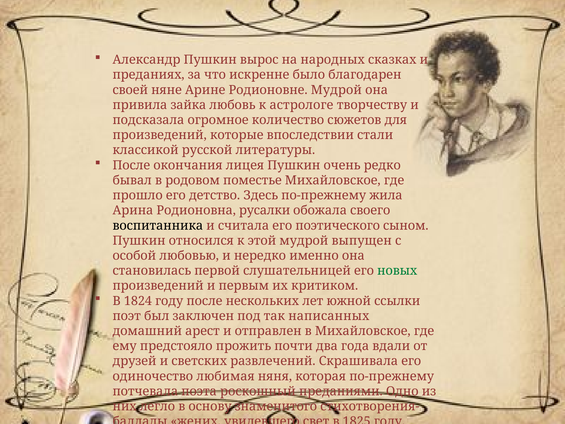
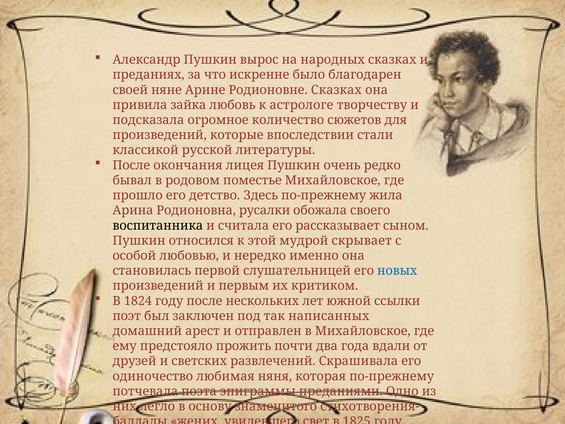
Родионовне Мудрой: Мудрой -> Сказках (336, 90)
поэтического: поэтического -> рассказывает (338, 225)
выпущен: выпущен -> скрывает (362, 240)
новых colour: green -> blue (397, 271)
роскошный: роскошный -> эпиграммы (258, 391)
